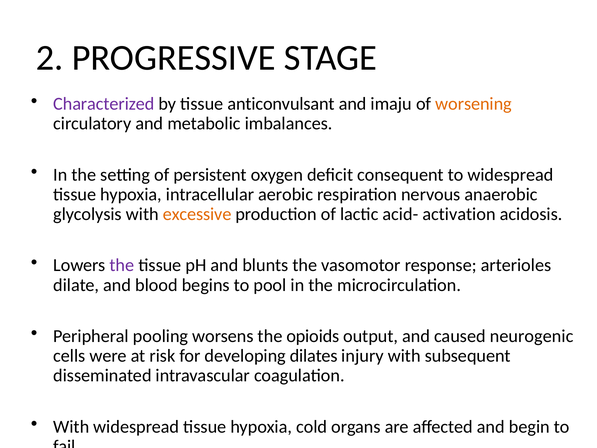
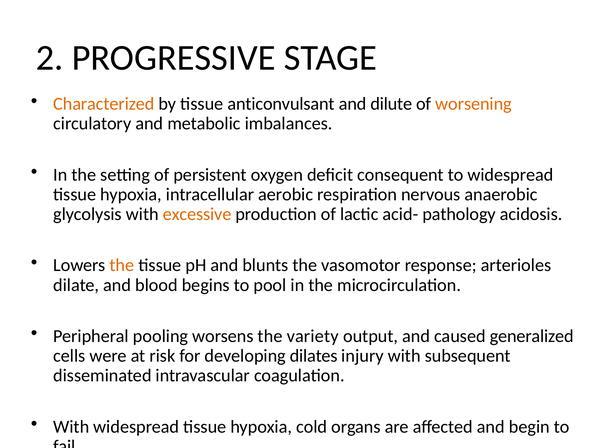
Characterized colour: purple -> orange (104, 104)
imaju: imaju -> dilute (391, 104)
activation: activation -> pathology (459, 214)
the colour: purple -> orange (122, 265)
opioids: opioids -> variety (313, 336)
neurogenic: neurogenic -> generalized (532, 336)
